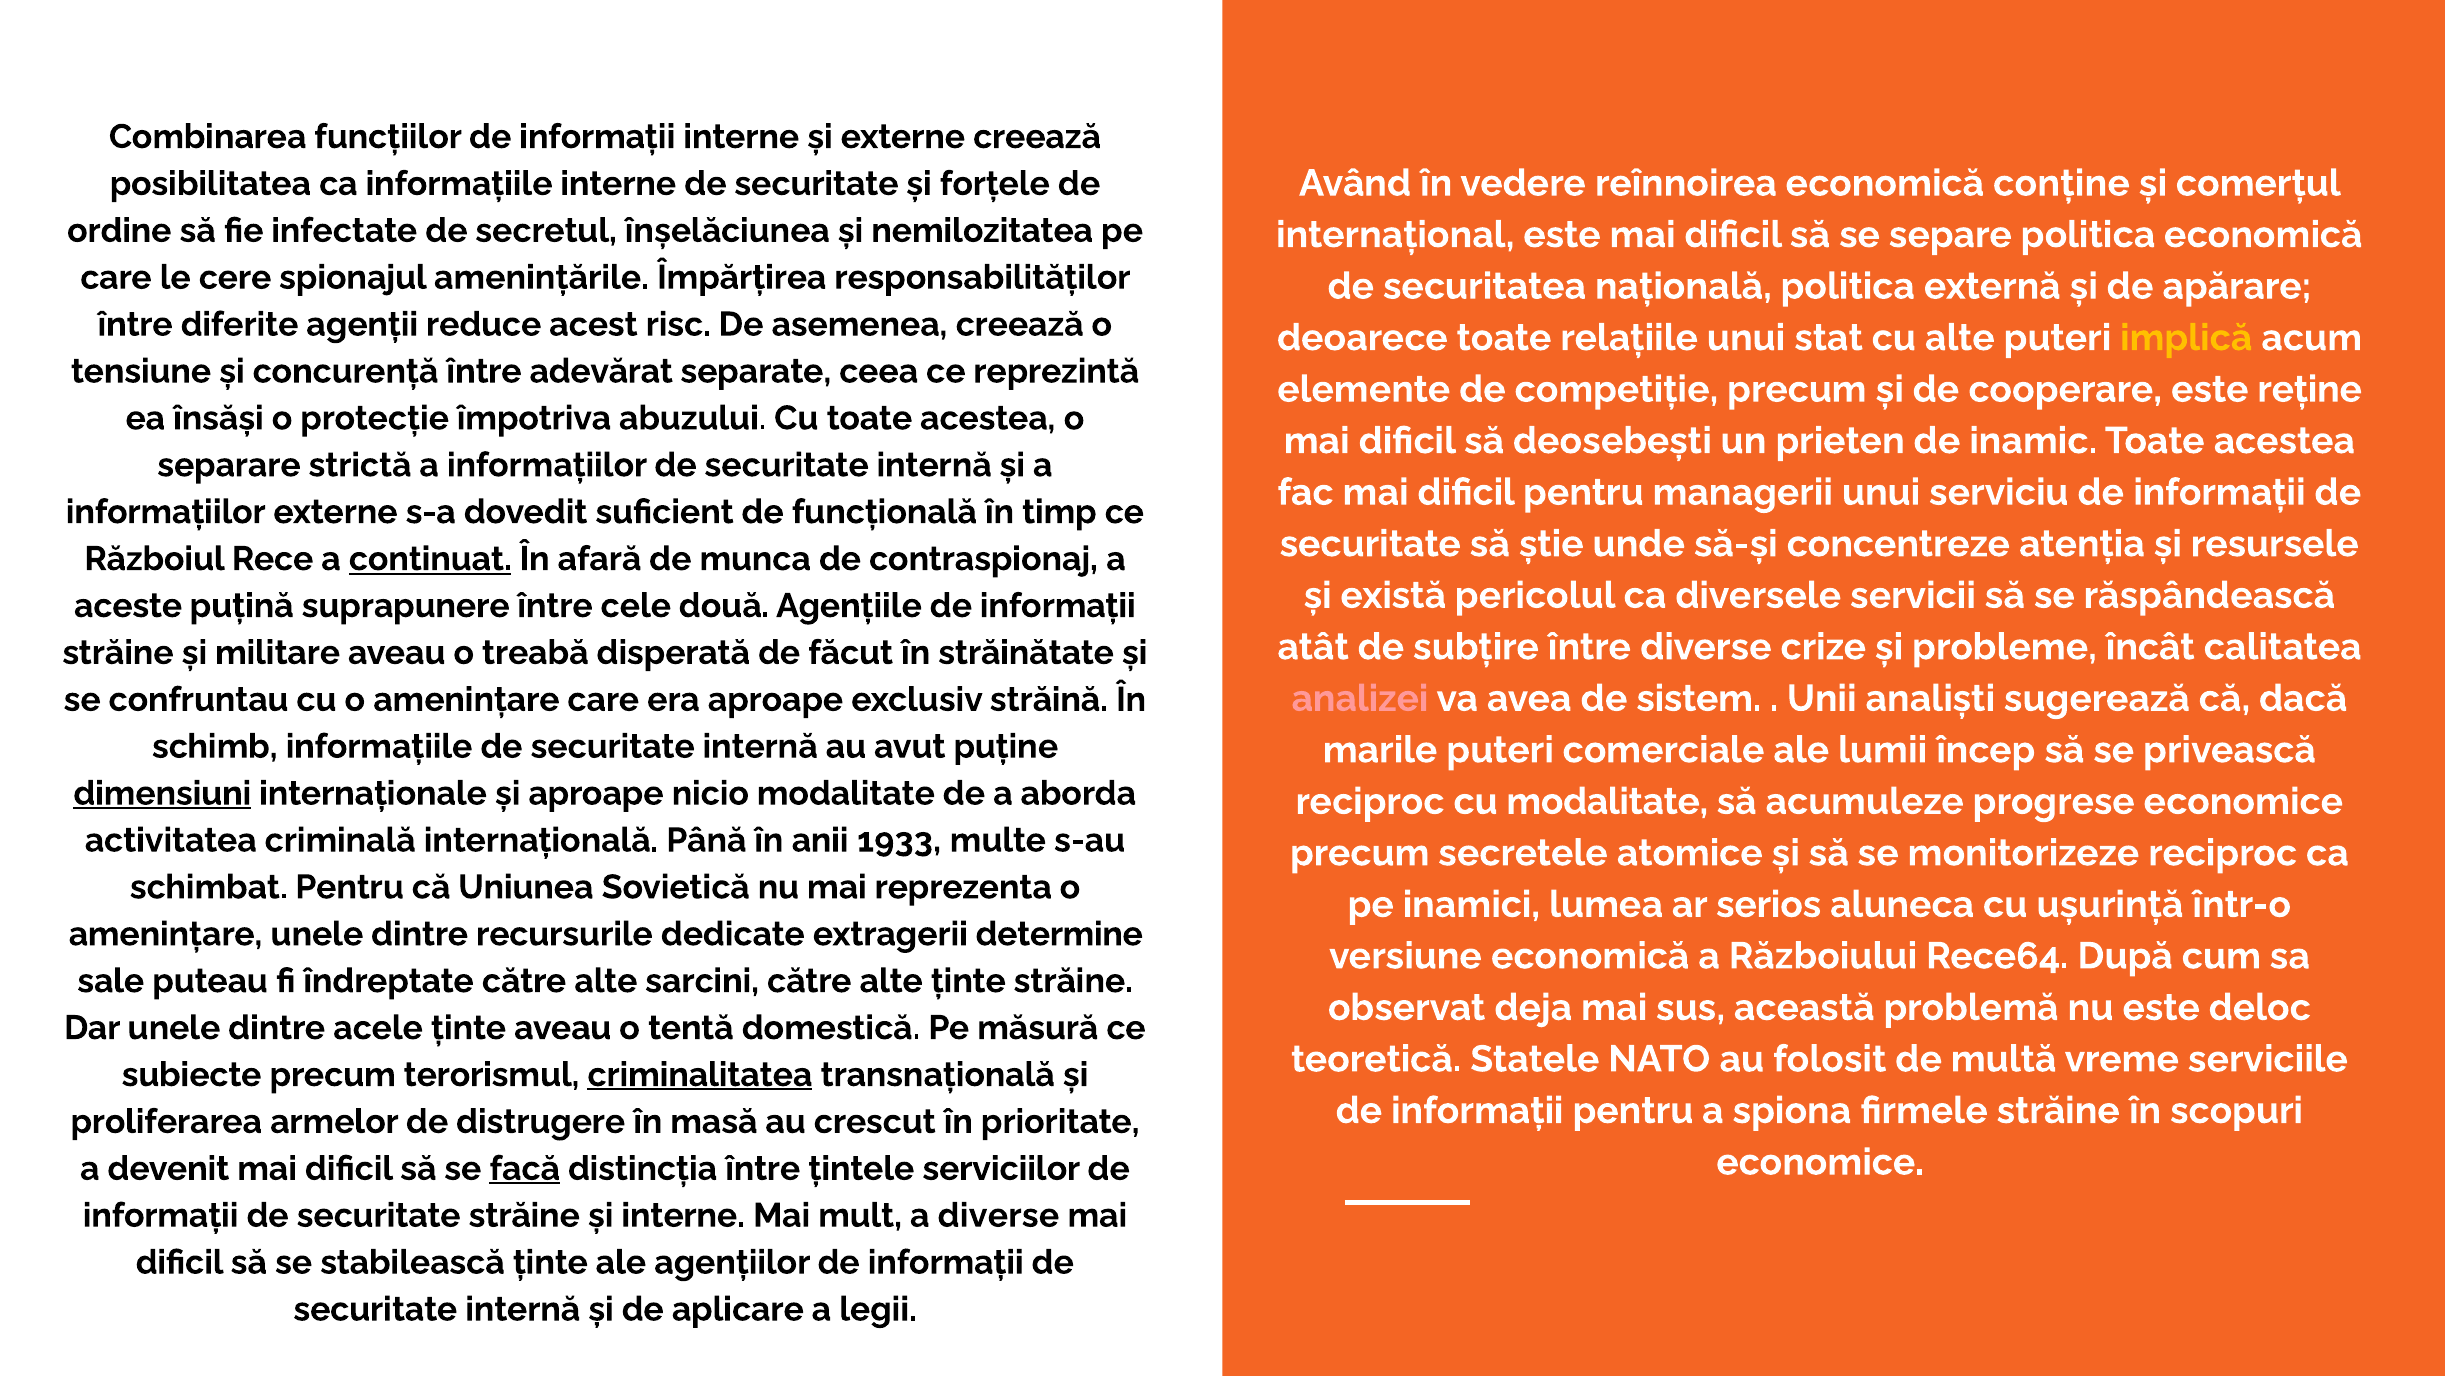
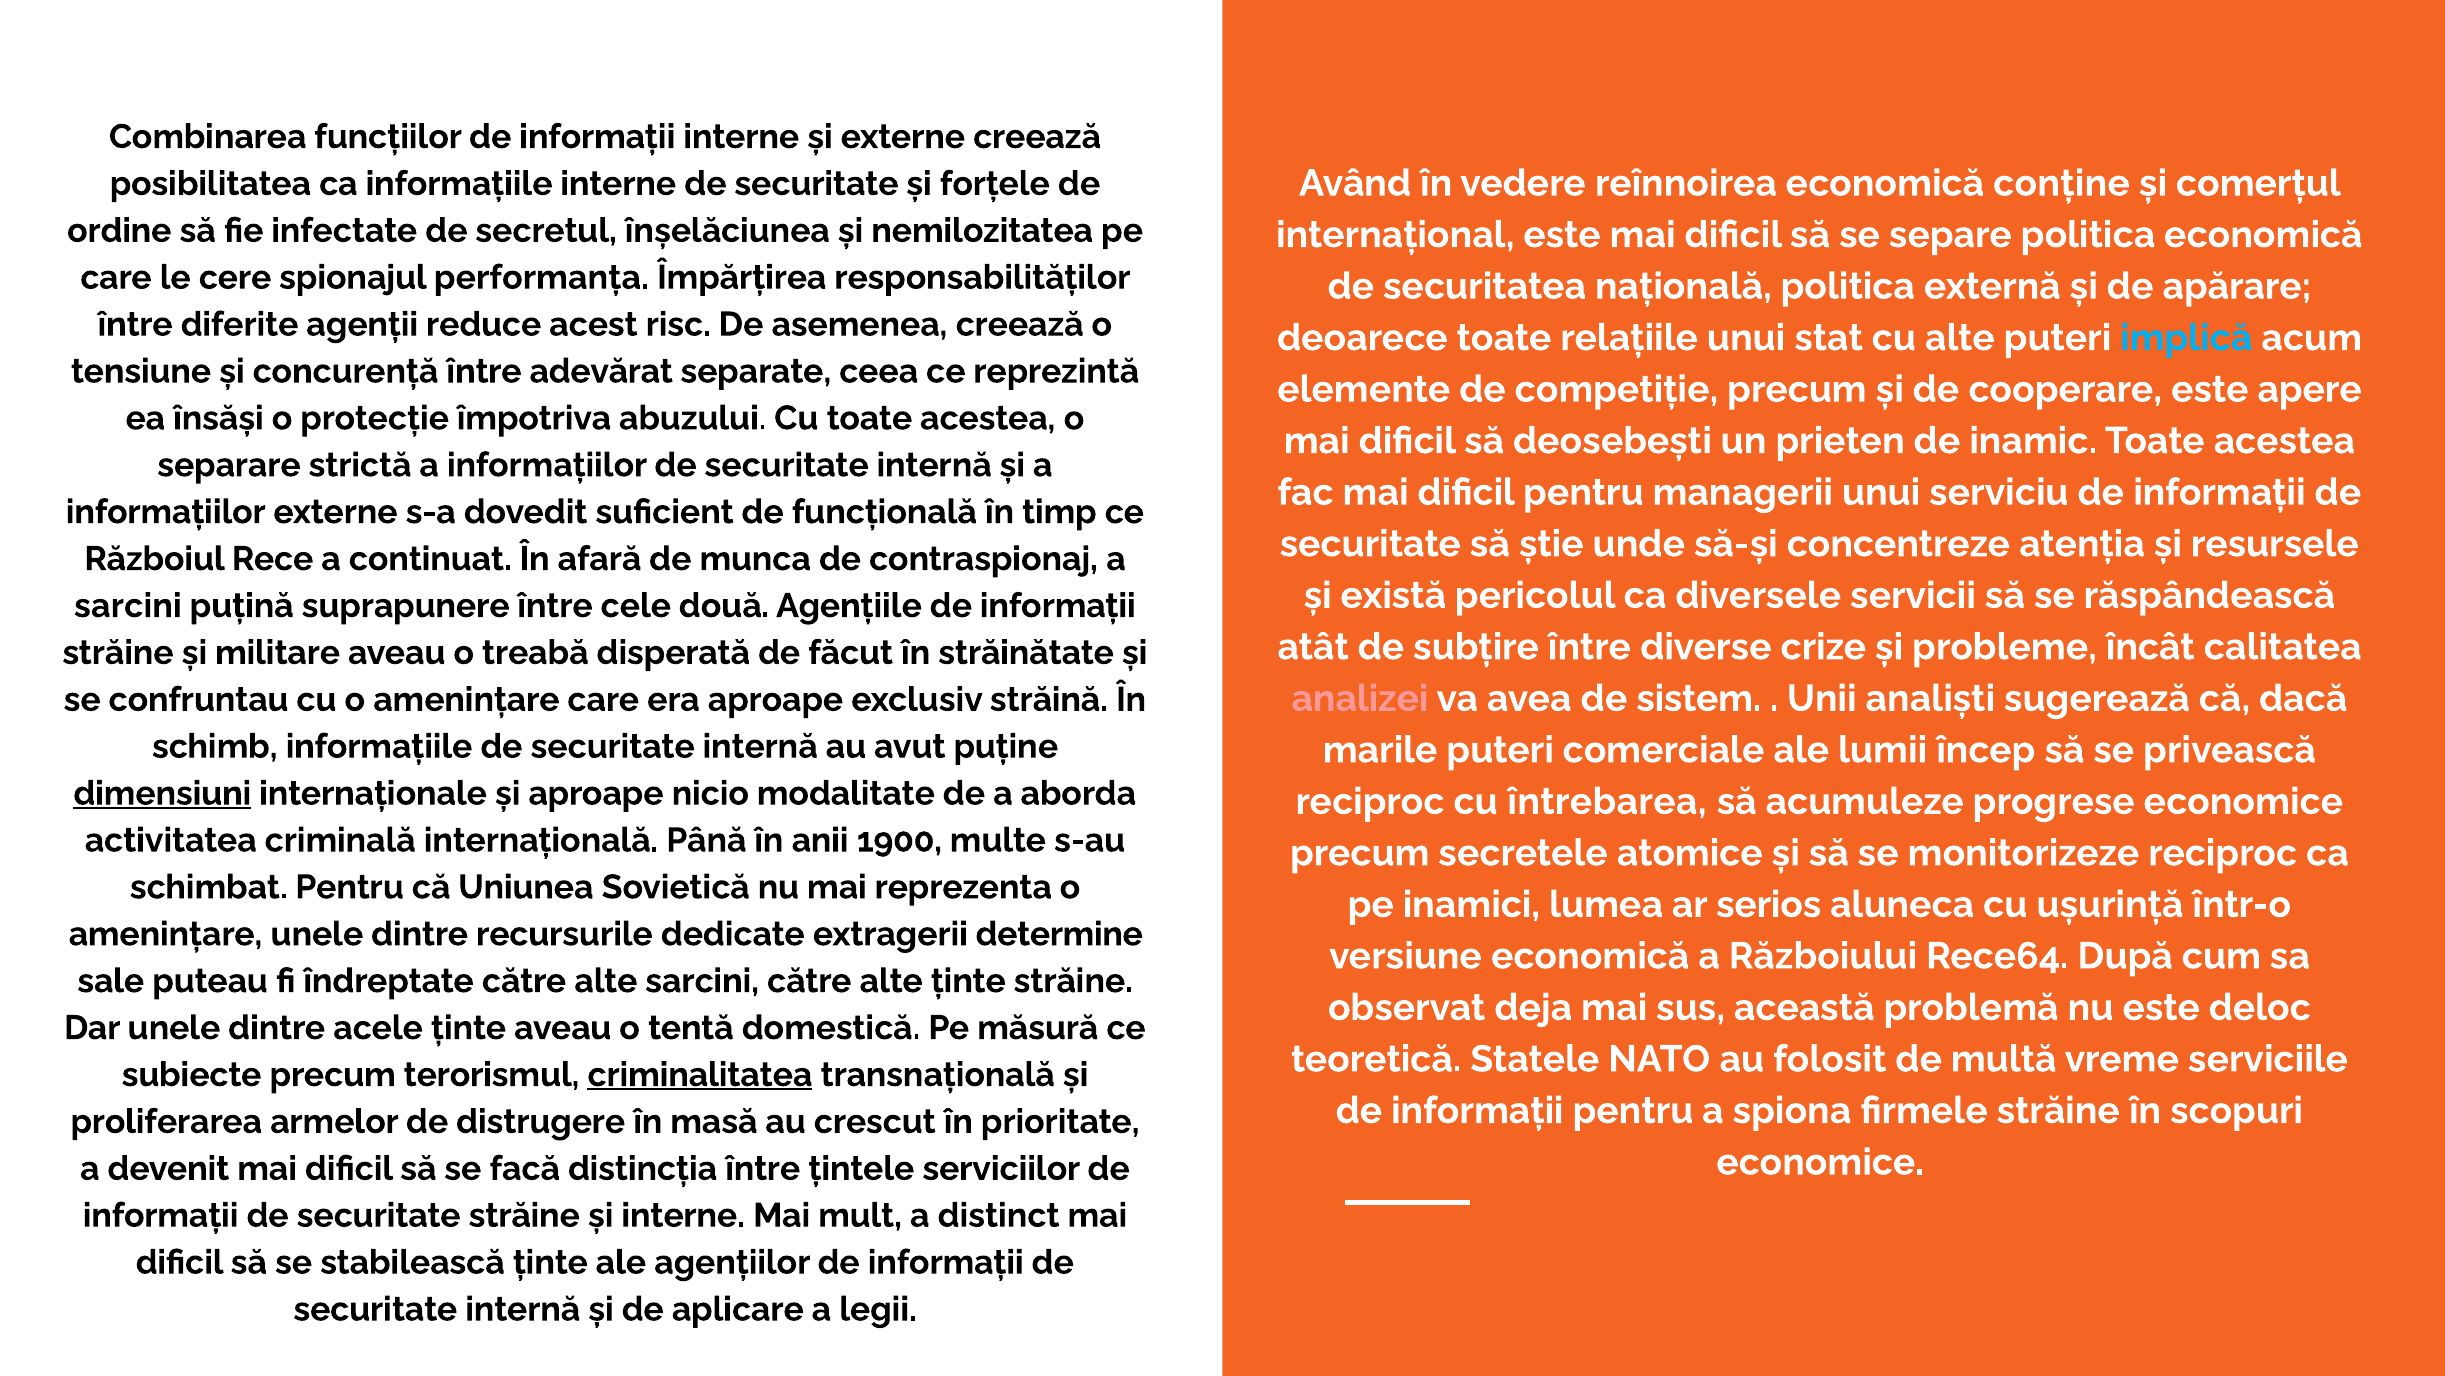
amenințările: amenințările -> performanța (541, 277)
implică colour: yellow -> light blue (2186, 338)
reține: reține -> apere (2310, 389)
continuat underline: present -> none (430, 559)
aceste: aceste -> sarcini (128, 606)
cu modalitate: modalitate -> întrebarea (1607, 801)
1933: 1933 -> 1900 (899, 840)
facă underline: present -> none (525, 1168)
a diverse: diverse -> distinct (999, 1215)
